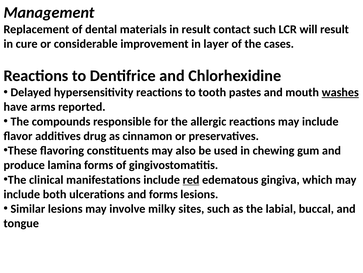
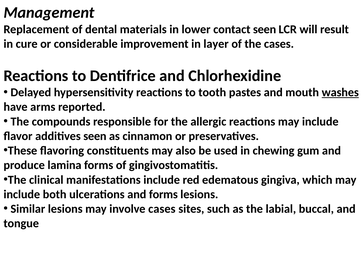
in result: result -> lower (196, 29)
contact such: such -> seen (265, 29)
additives drug: drug -> seen (95, 136)
red underline: present -> none (191, 179)
involve milky: milky -> cases (162, 208)
